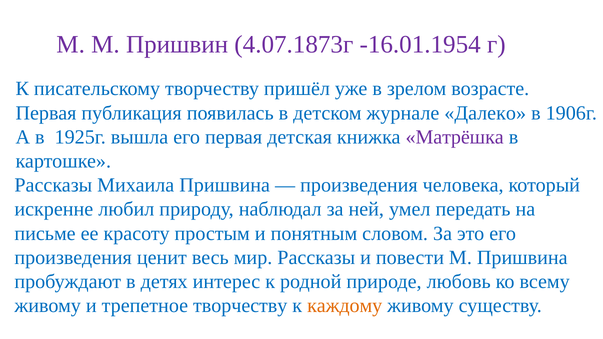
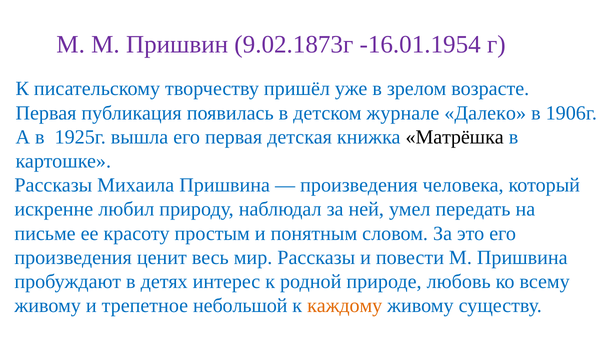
4.07.1873г: 4.07.1873г -> 9.02.1873г (294, 45)
Матрёшка colour: purple -> black (455, 137)
трепетное творчеству: творчеству -> небольшой (240, 306)
